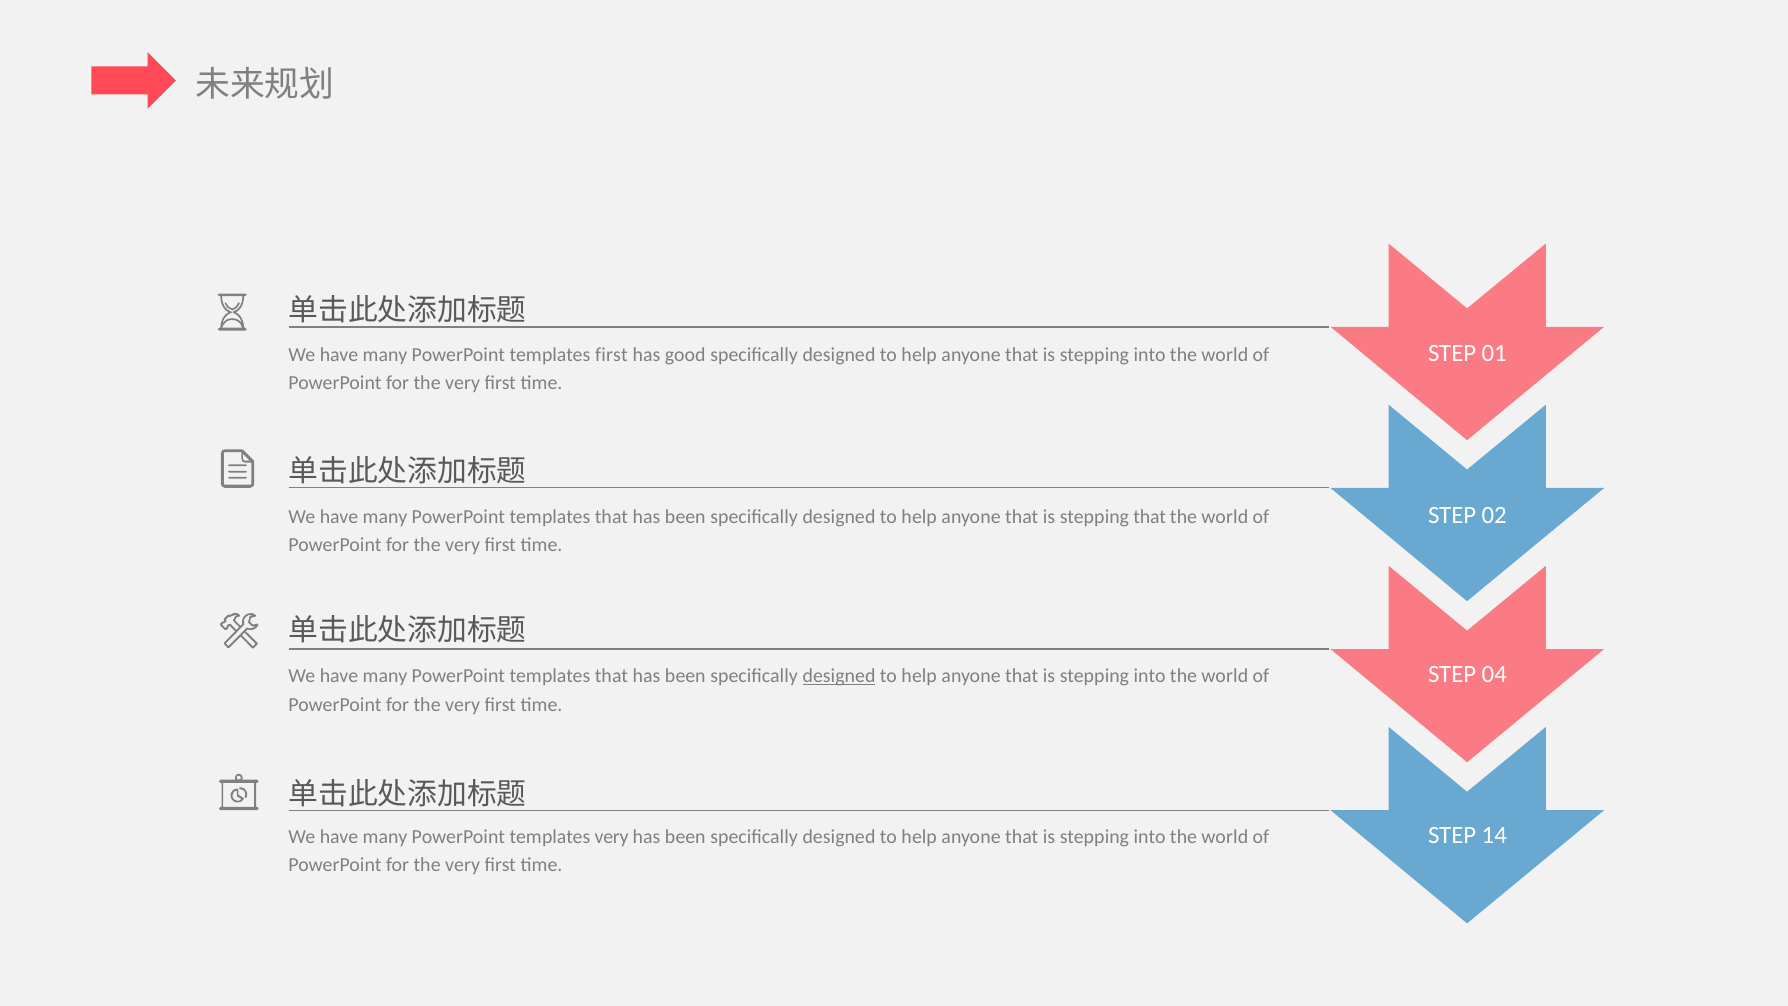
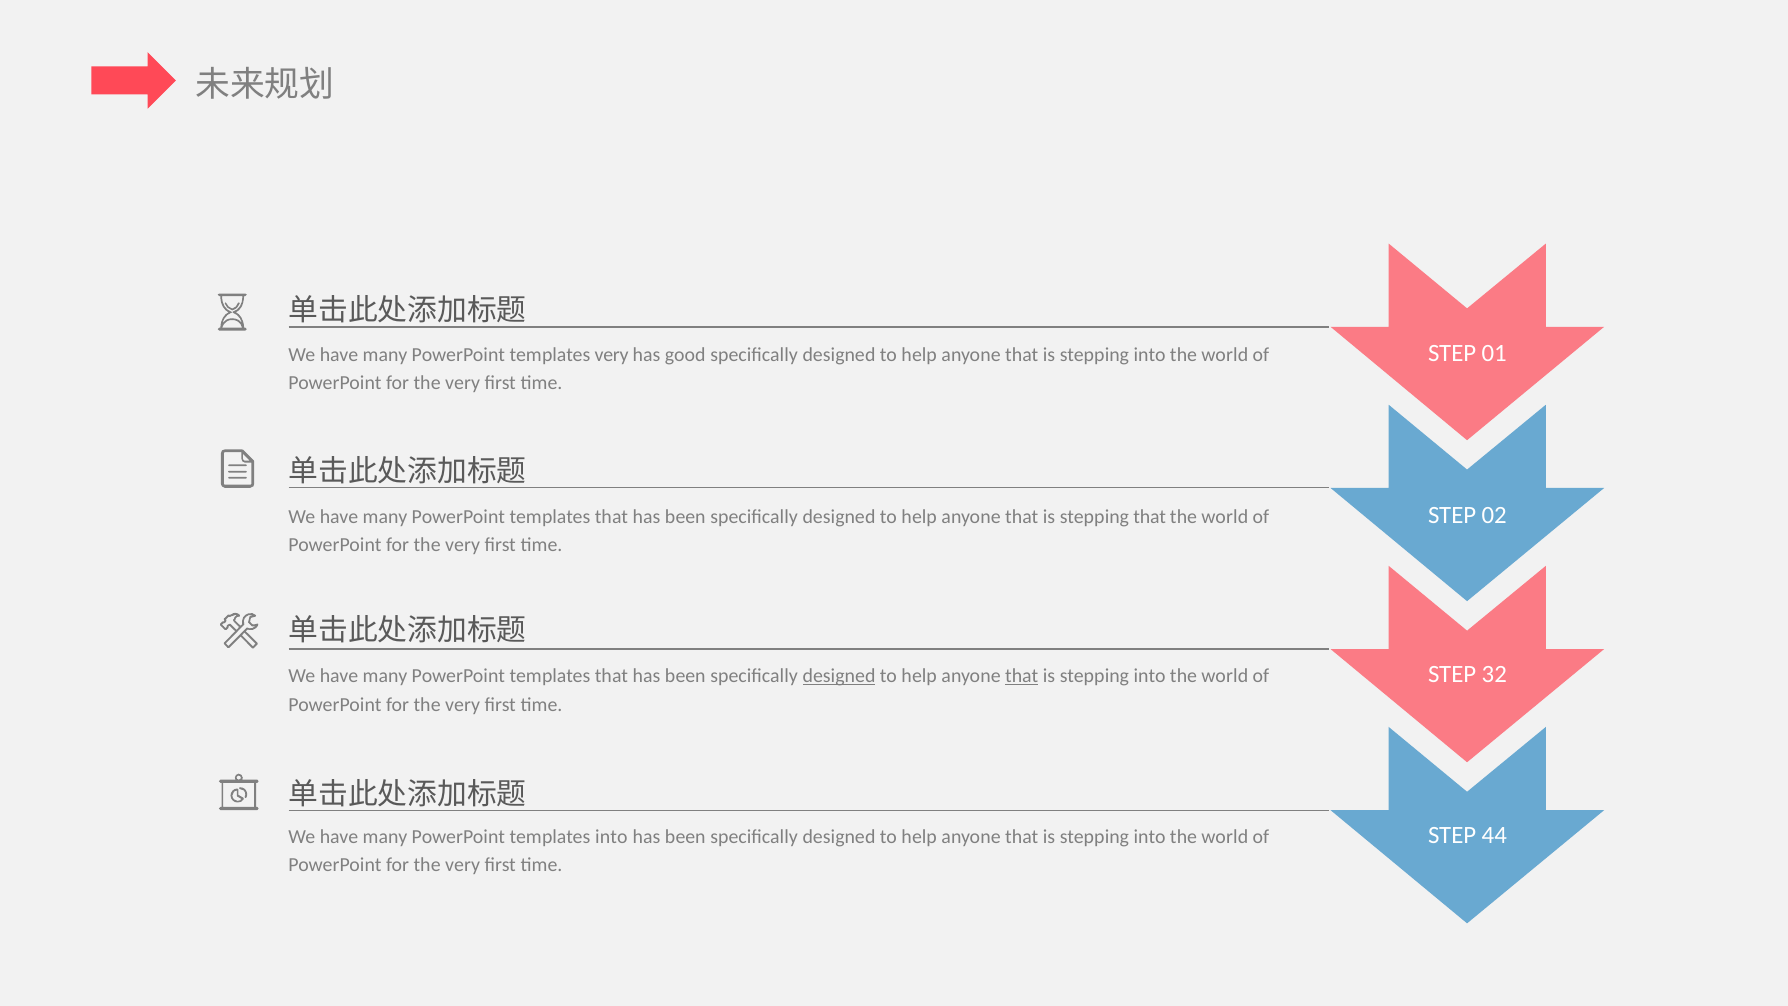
templates first: first -> very (612, 355)
04: 04 -> 32 (1494, 675)
that underline: none -> present (1022, 676)
14: 14 -> 44 (1494, 835)
templates very: very -> into (611, 836)
